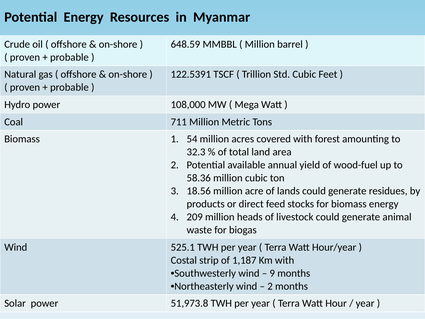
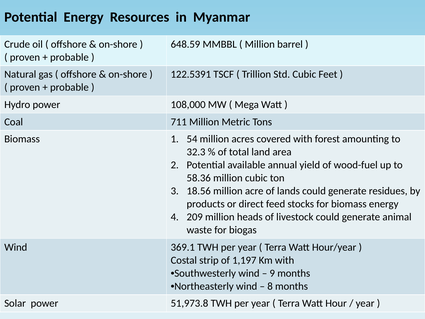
525.1: 525.1 -> 369.1 (183, 247)
1,187: 1,187 -> 1,197 (244, 260)
2: 2 -> 8 (270, 286)
